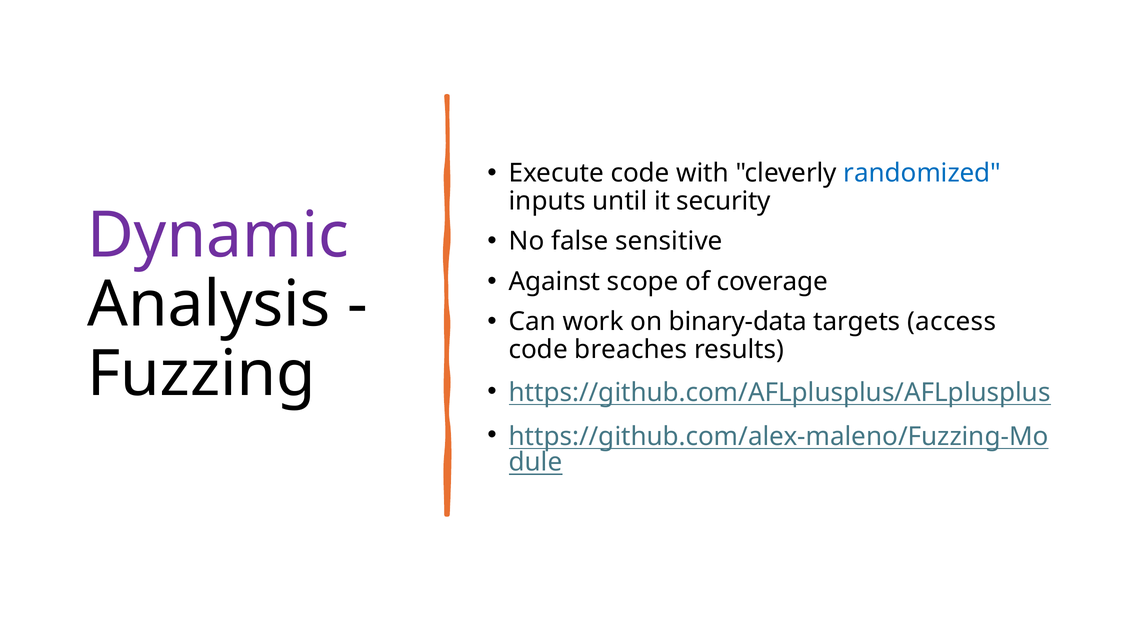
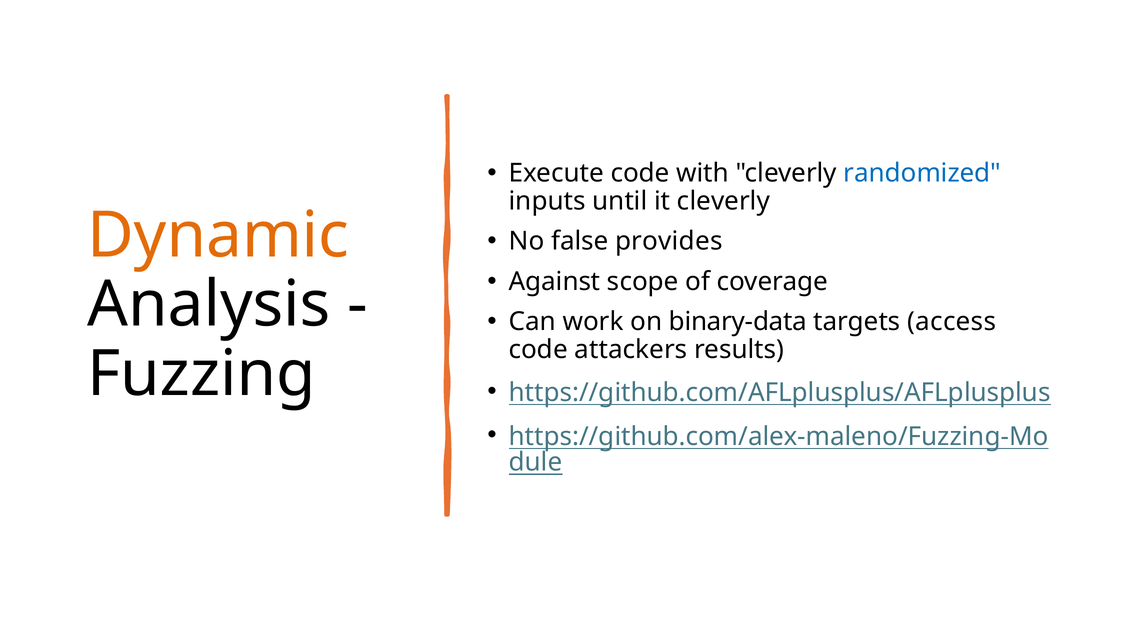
it security: security -> cleverly (723, 201)
Dynamic colour: purple -> orange (218, 235)
sensitive: sensitive -> provides (669, 241)
breaches: breaches -> attackers (631, 349)
